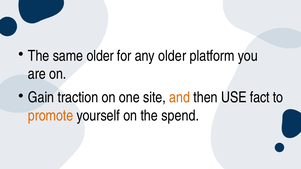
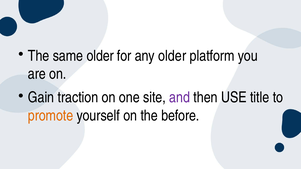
and colour: orange -> purple (180, 98)
fact: fact -> title (260, 98)
spend: spend -> before (180, 116)
